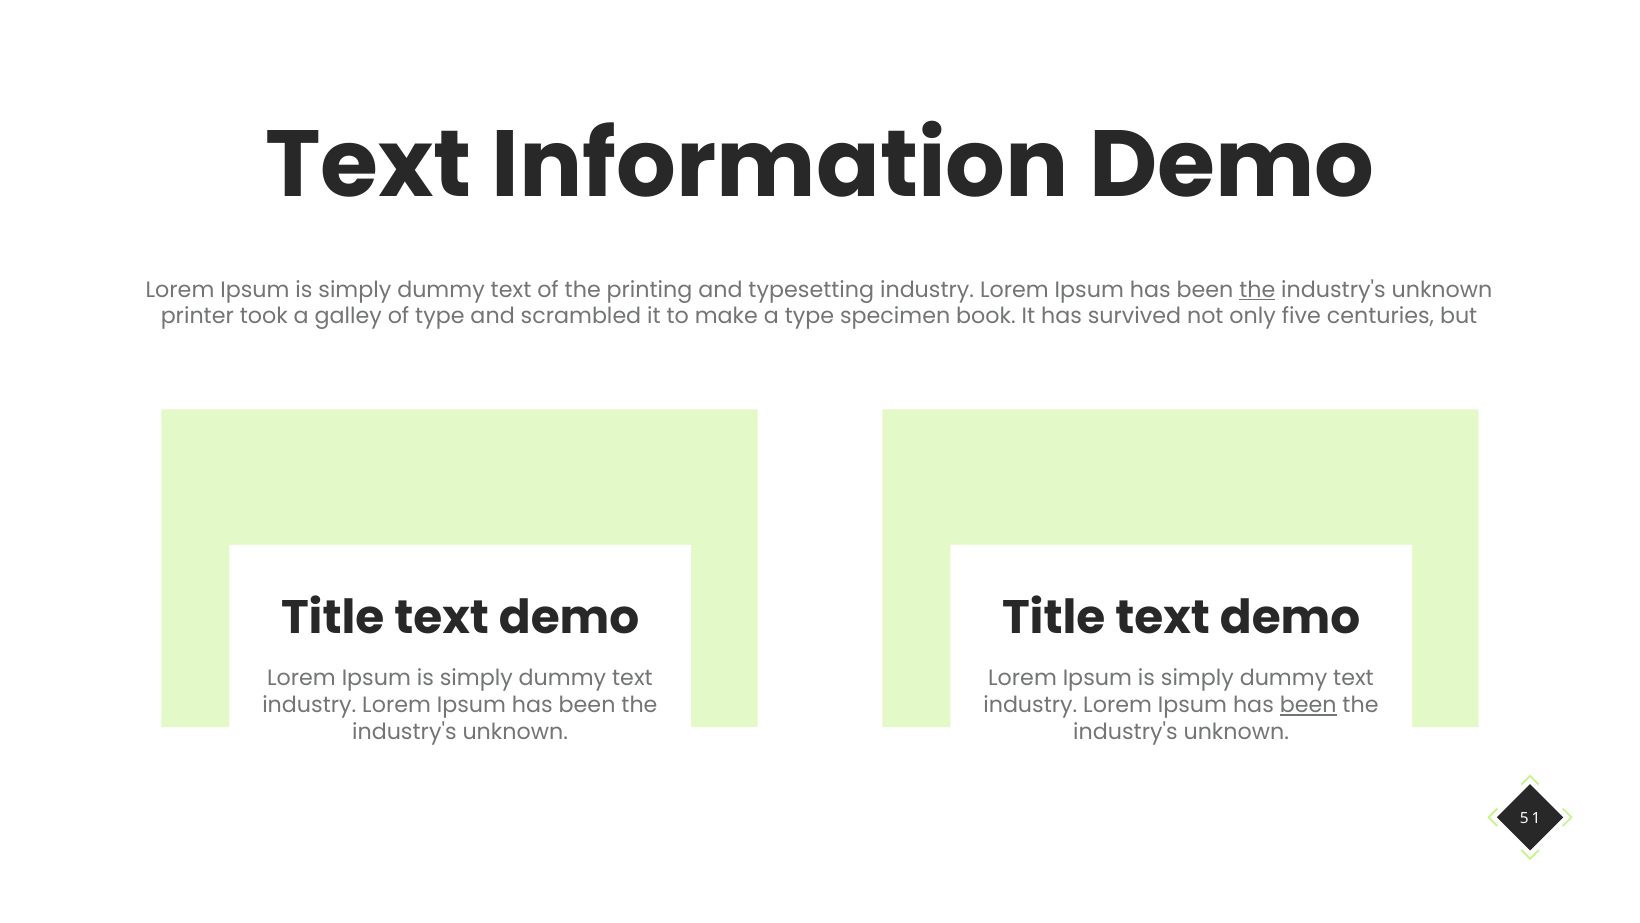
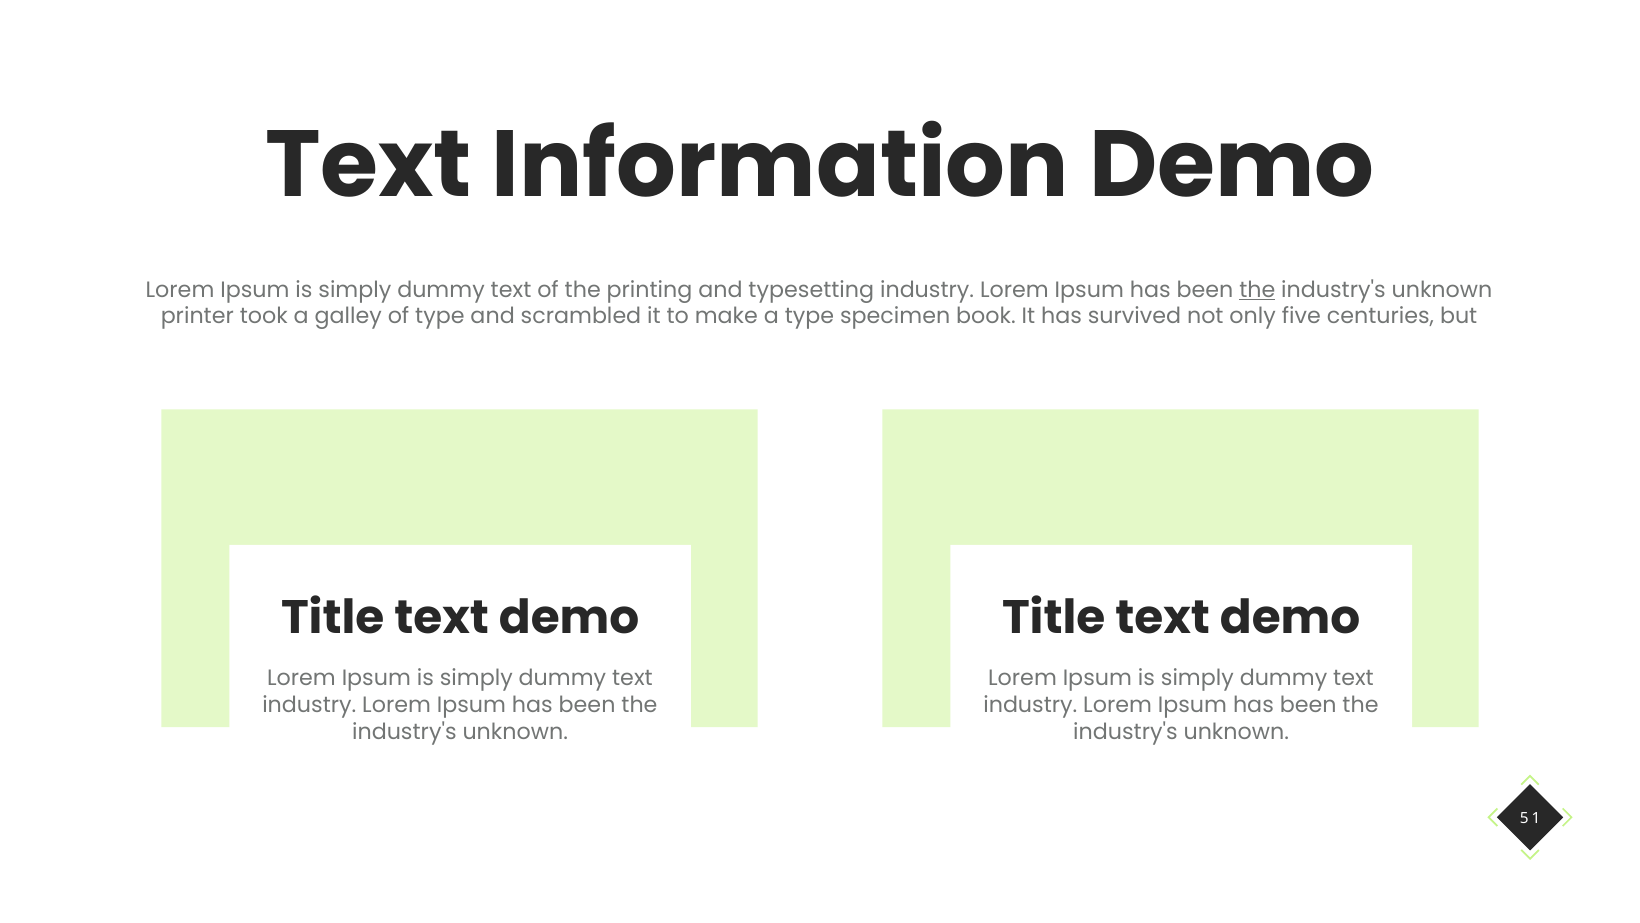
been underline: present -> none (1308, 705)
